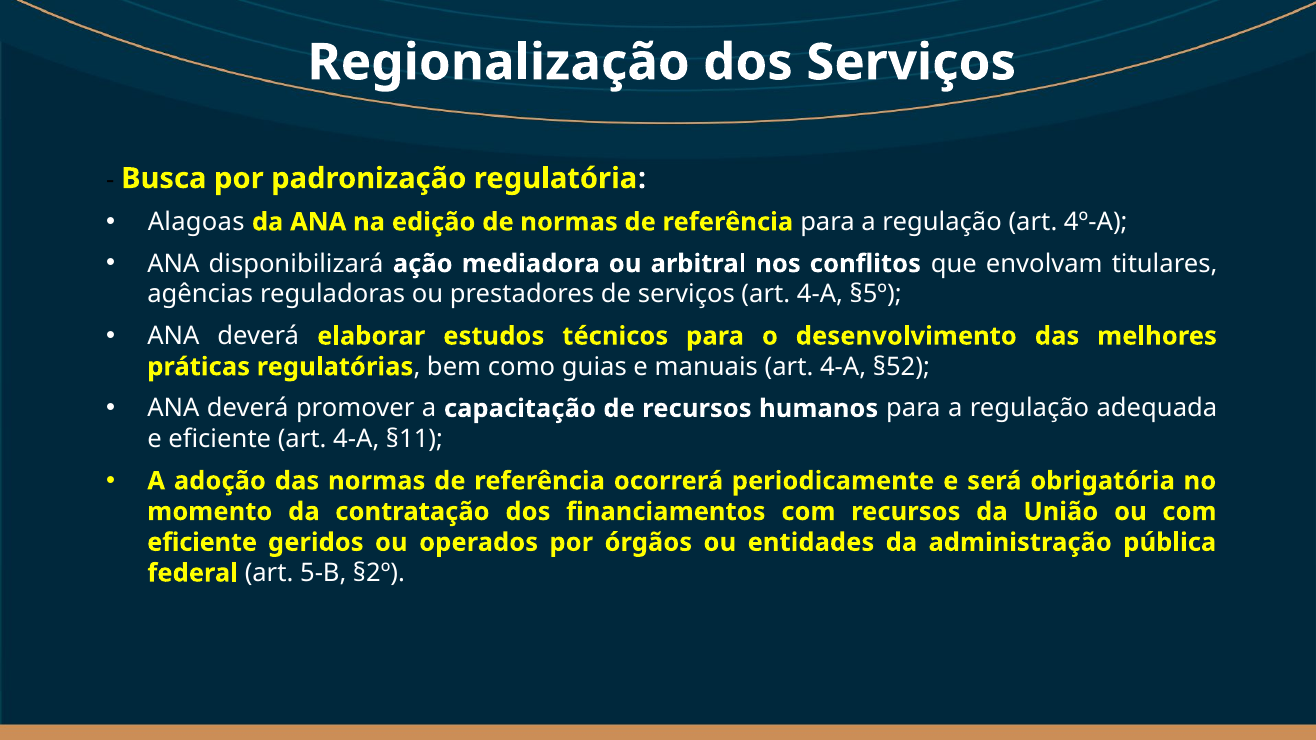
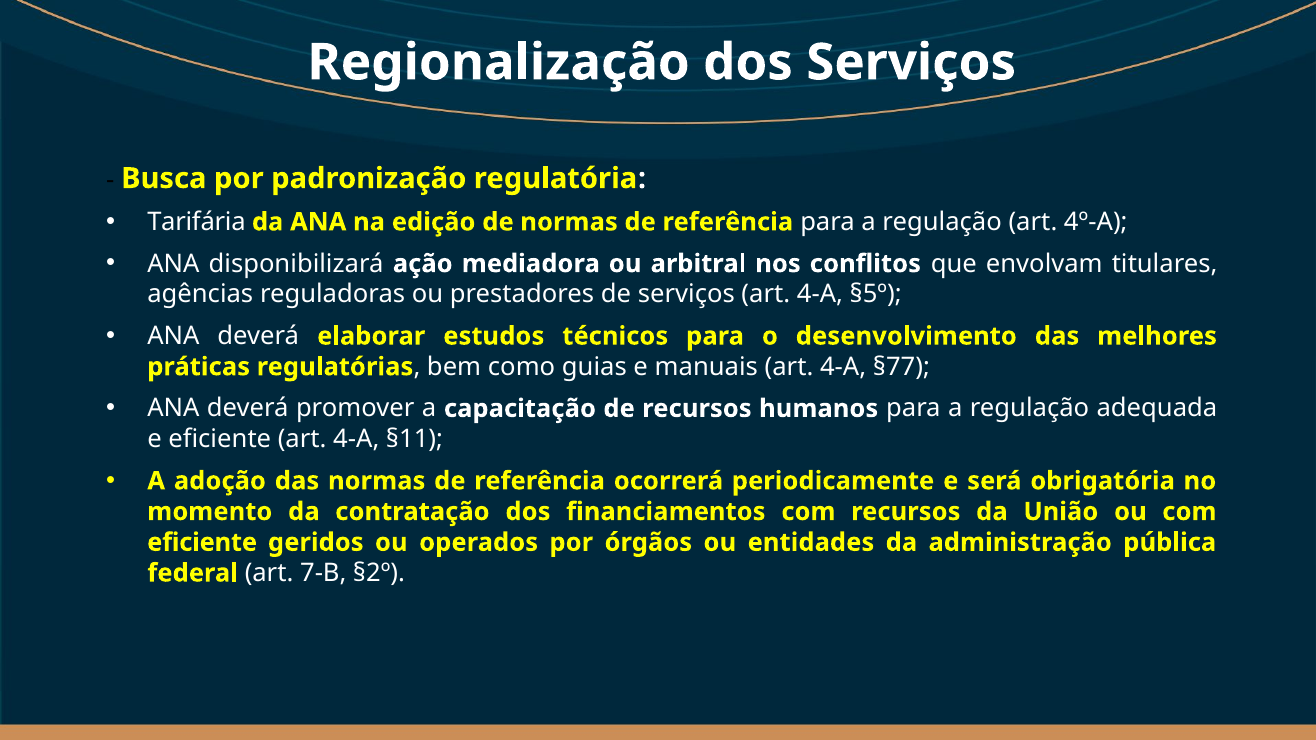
Alagoas: Alagoas -> Tarifária (196, 222)
§52: §52 -> §77 (901, 367)
5-B: 5-B -> 7-B (323, 573)
